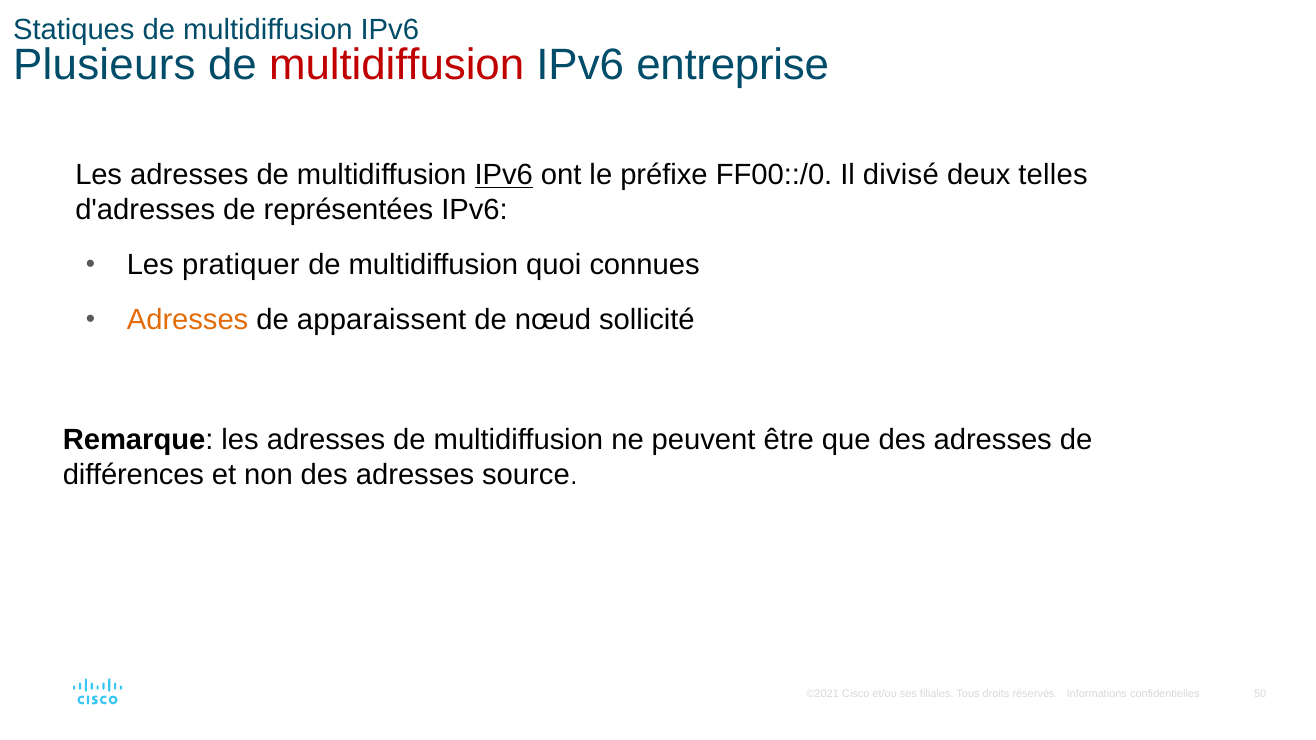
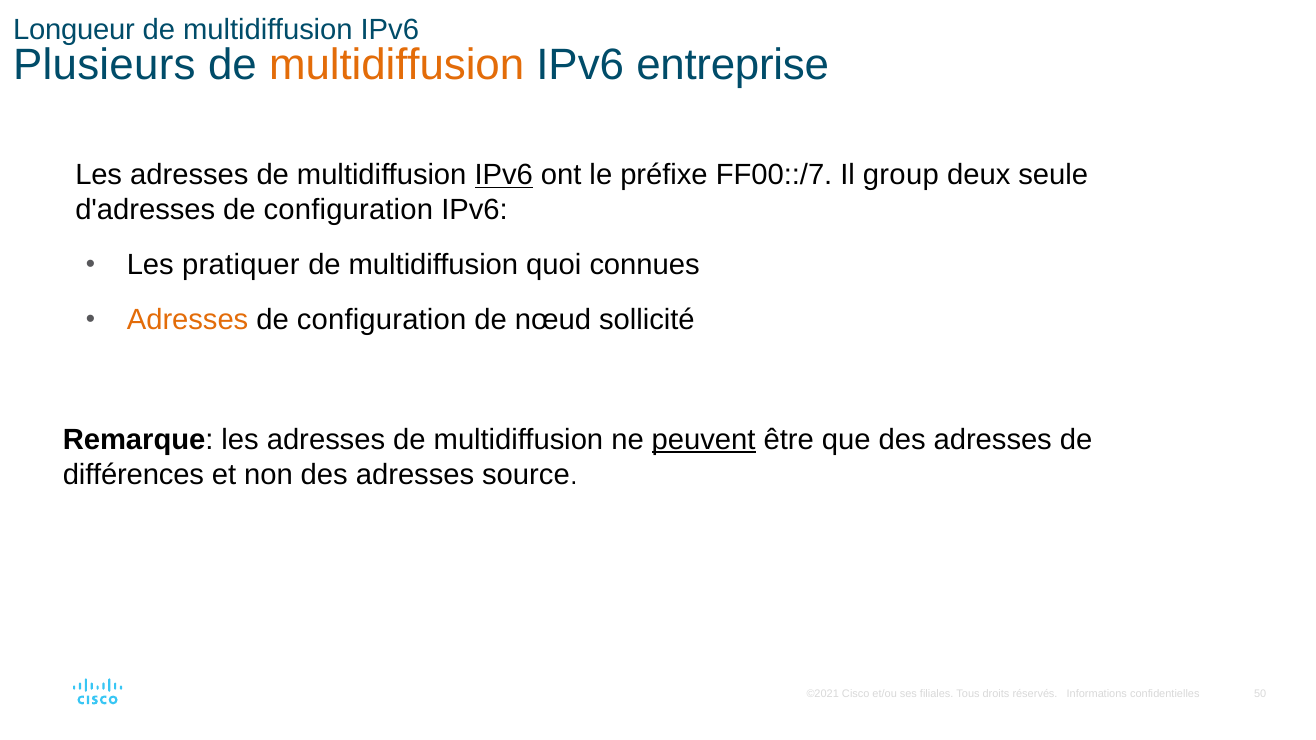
Statiques: Statiques -> Longueur (74, 30)
multidiffusion colour: red -> orange (397, 65)
FF00::/0: FF00::/0 -> FF00::/7 (774, 175)
divisé: divisé -> group (901, 175)
telles: telles -> seule (1053, 175)
d'adresses de représentées: représentées -> configuration (348, 210)
apparaissent: apparaissent -> configuration (382, 320)
peuvent underline: none -> present (704, 440)
